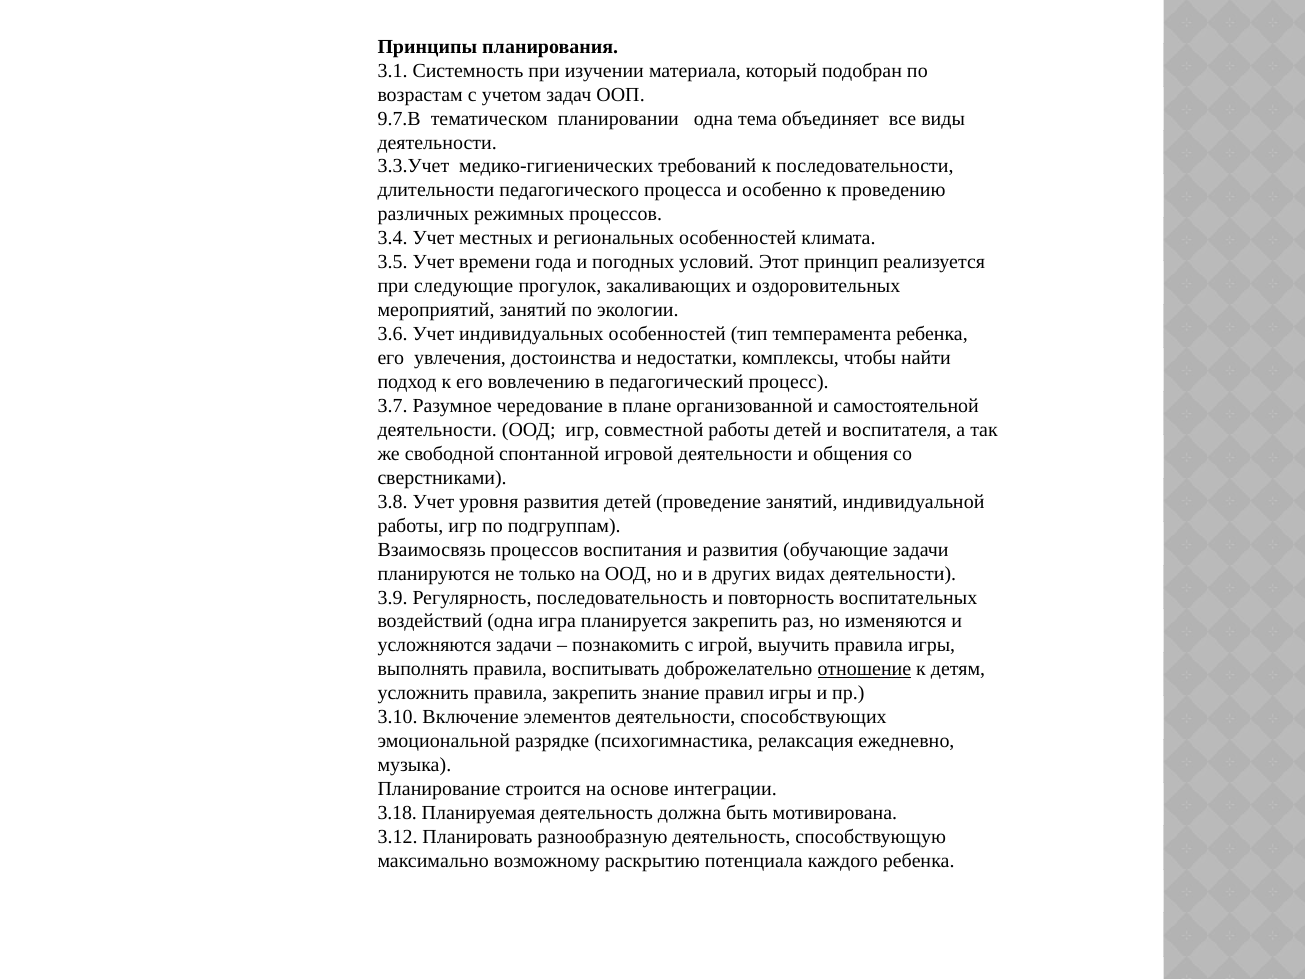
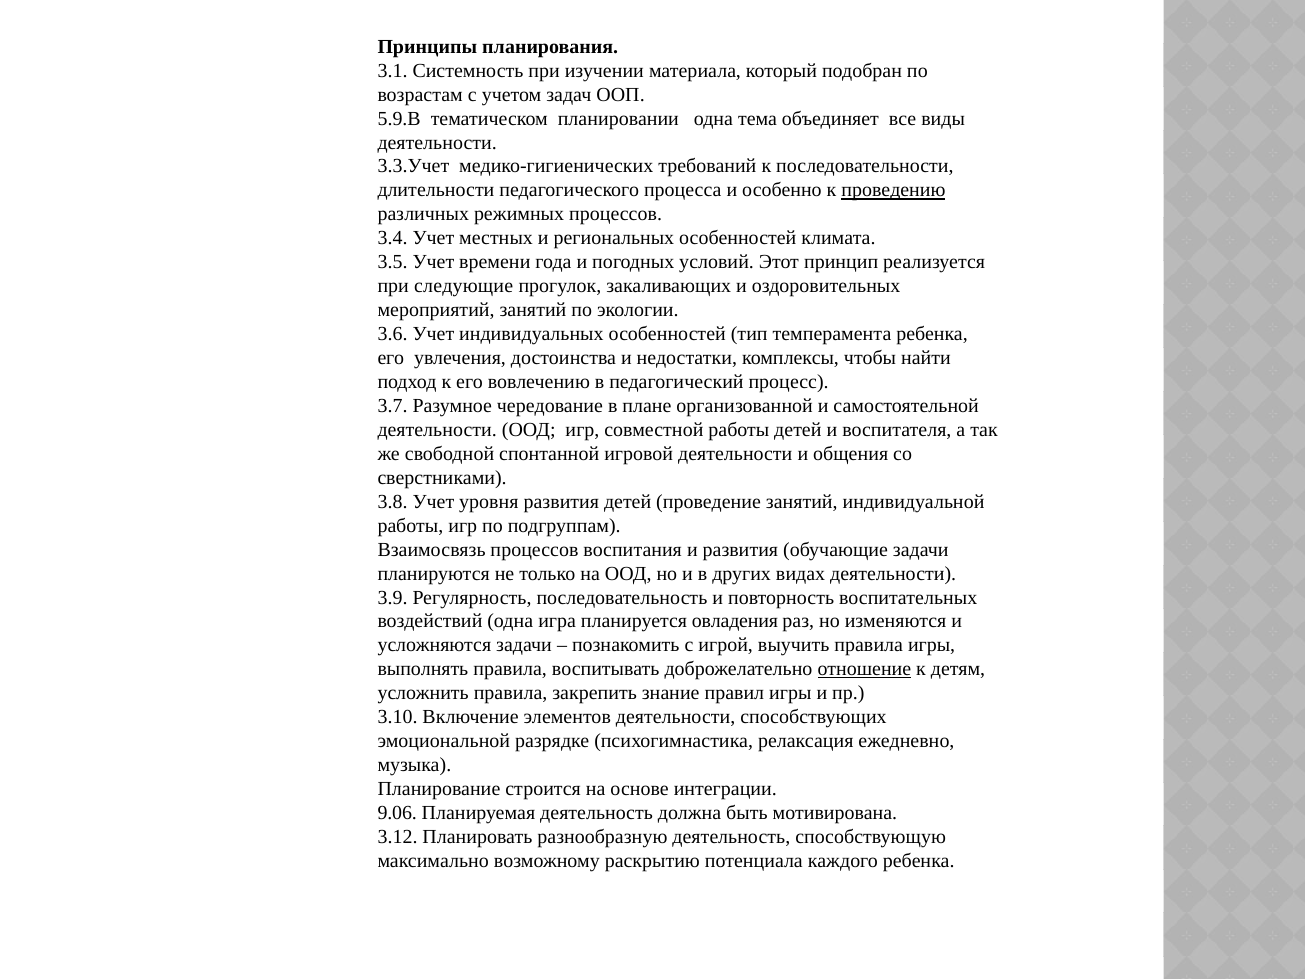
9.7.В: 9.7.В -> 5.9.В (399, 118)
проведению underline: none -> present (893, 190)
планируется закрепить: закрепить -> овладения (735, 621)
3.18: 3.18 -> 9.06 (397, 813)
